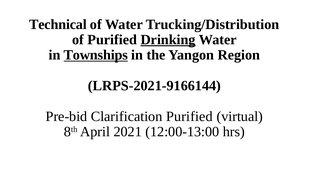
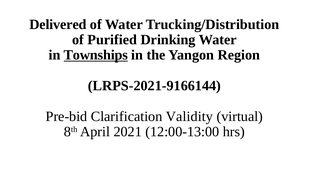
Technical: Technical -> Delivered (58, 24)
Drinking underline: present -> none (168, 40)
Clarification Purified: Purified -> Validity (189, 116)
